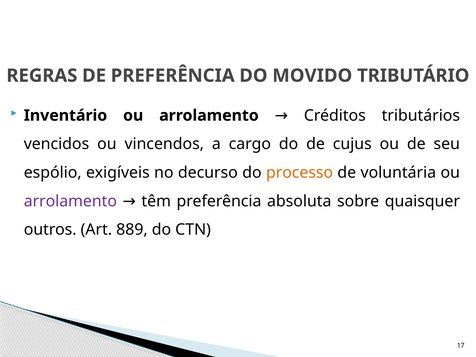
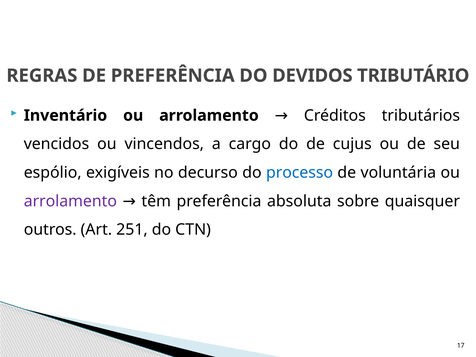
MOVIDO: MOVIDO -> DEVIDOS (312, 76)
processo colour: orange -> blue (300, 173)
889: 889 -> 251 (132, 230)
